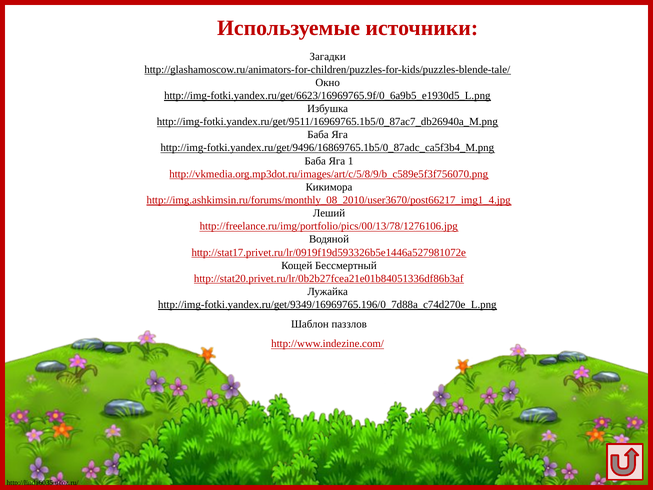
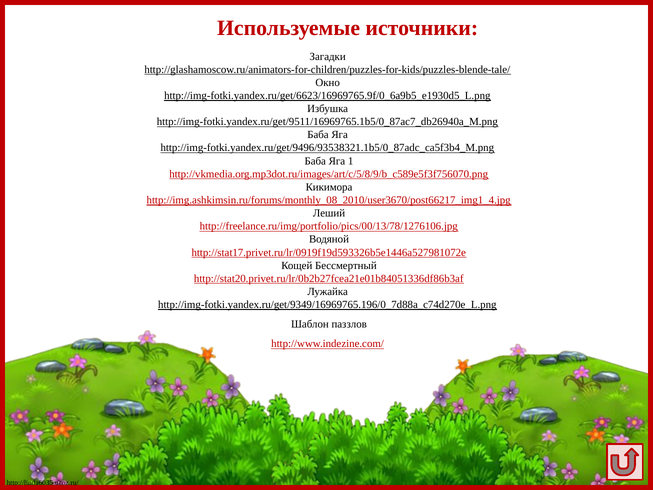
http://img-fotki.yandex.ru/get/9496/16869765.1b5/0_87adc_ca5f3b4_M.png: http://img-fotki.yandex.ru/get/9496/16869765.1b5/0_87adc_ca5f3b4_M.png -> http://img-fotki.yandex.ru/get/9496/93538321.1b5/0_87adc_ca5f3b4_M.png (327, 148)
